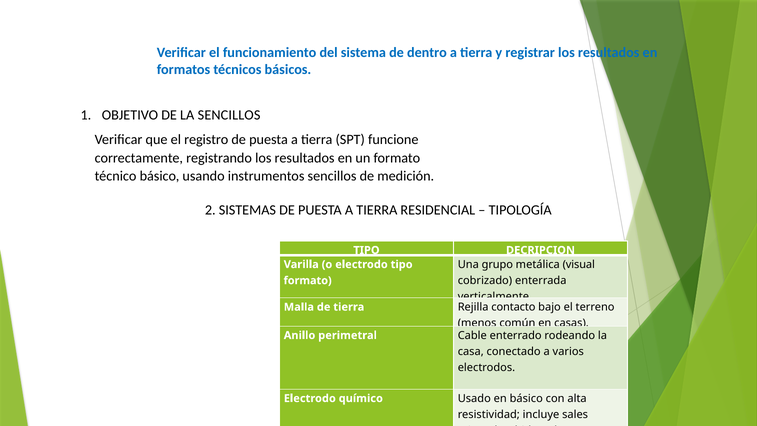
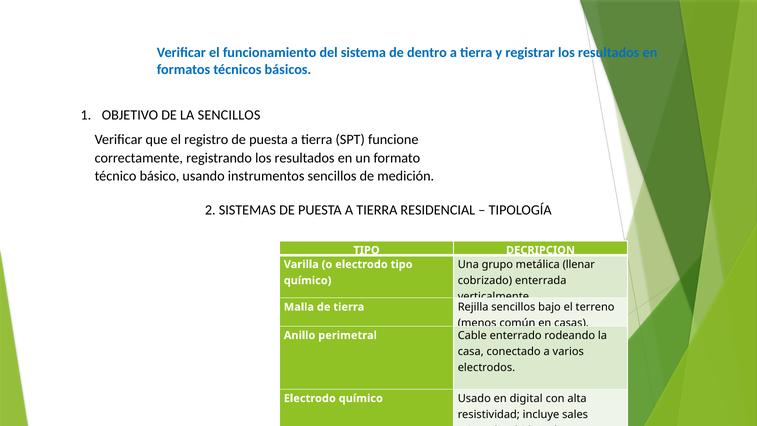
visual: visual -> llenar (579, 264)
formato: formato -> químico (308, 280)
Rejilla contacto: contacto -> sencillos (513, 307)
en básico: básico -> digital (526, 398)
